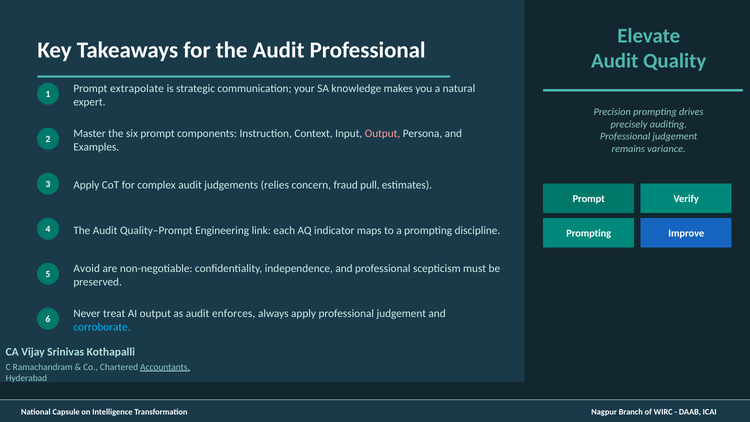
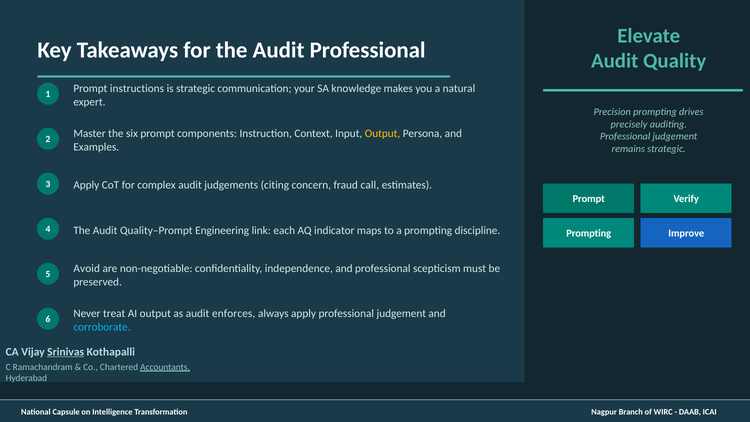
extrapolate: extrapolate -> instructions (137, 88)
Output colour: pink -> yellow (383, 133)
remains variance: variance -> strategic (667, 149)
relies: relies -> citing (275, 185)
pull: pull -> call (370, 185)
Srinivas underline: none -> present (66, 352)
